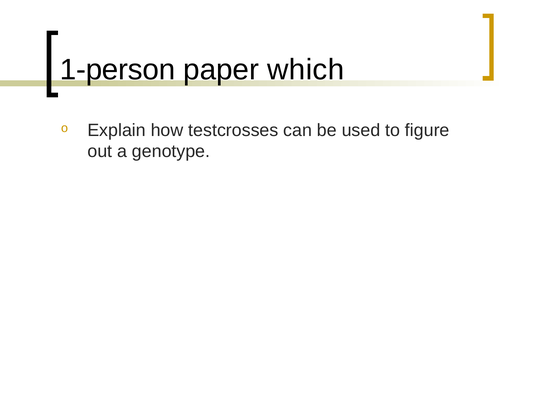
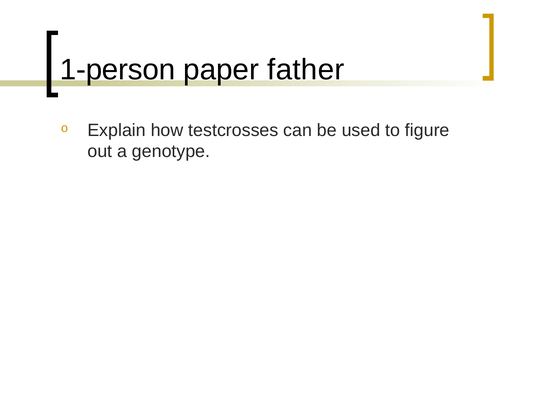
which: which -> father (306, 70)
